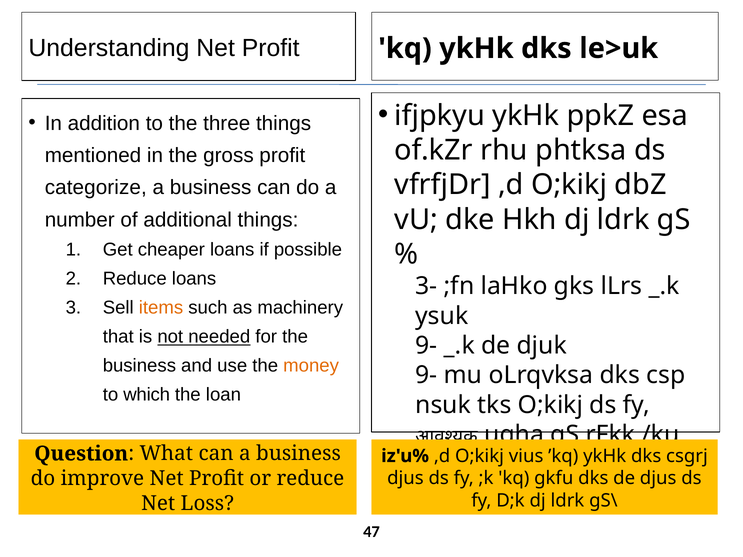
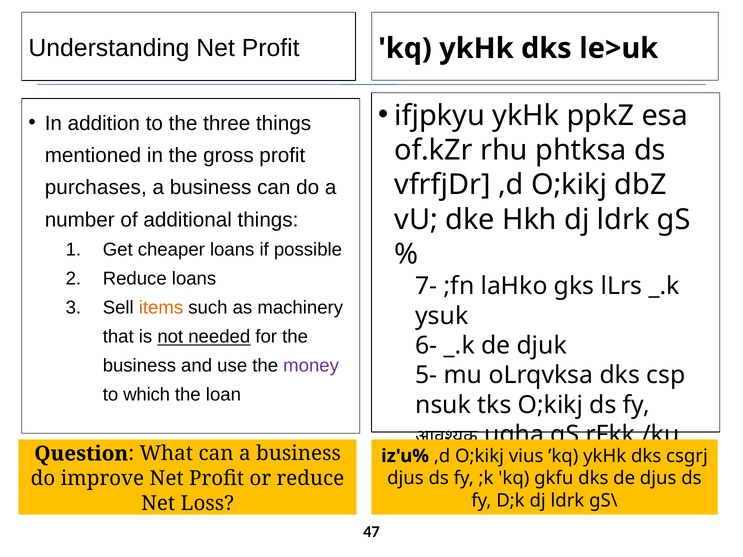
categorize: categorize -> purchases (96, 188)
3-: 3- -> 7- (426, 286)
9-: 9- -> 6- (426, 346)
money colour: orange -> purple (311, 366)
9-: 9- -> 5- (426, 375)
